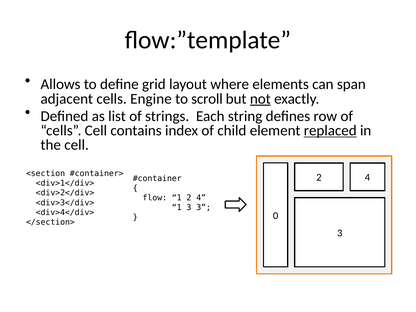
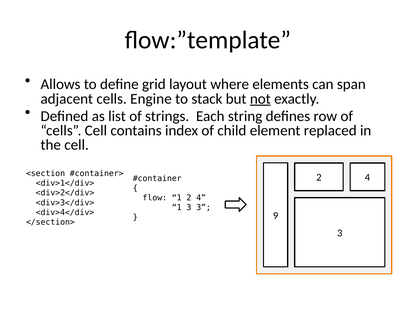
scroll: scroll -> stack (207, 99)
replaced underline: present -> none (330, 131)
0: 0 -> 9 (276, 216)
